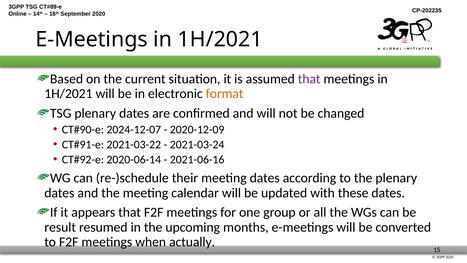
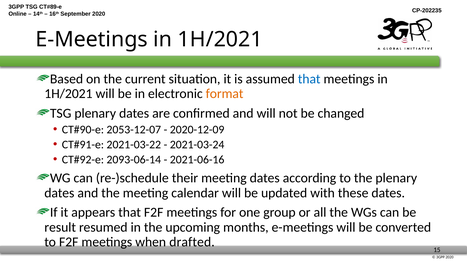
that colour: purple -> blue (309, 79)
2024-12-07: 2024-12-07 -> 2053-12-07 (134, 129)
2020-06-14: 2020-06-14 -> 2093-06-14 (134, 159)
actually: actually -> drafted (192, 242)
